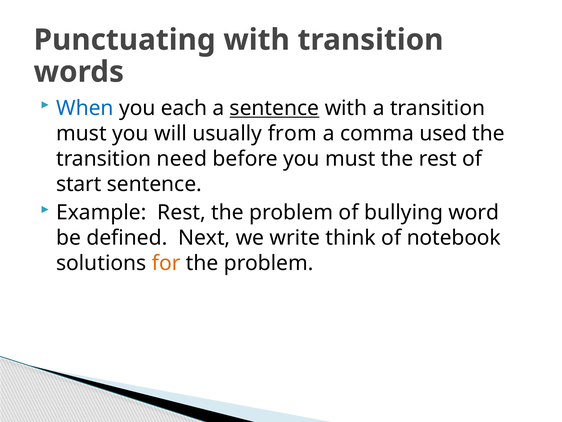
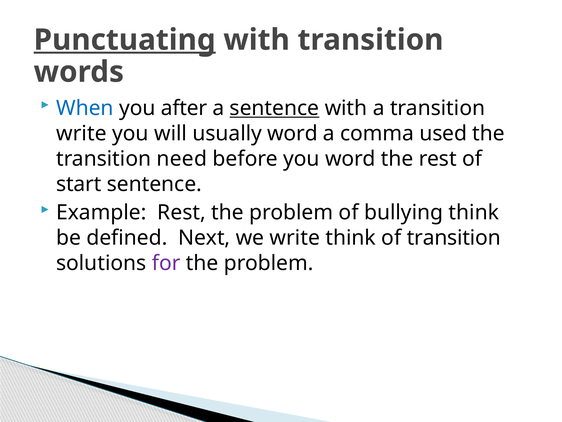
Punctuating underline: none -> present (125, 40)
each: each -> after (184, 108)
must: must -> write (81, 133)
usually from: from -> word (292, 133)
you must: must -> word (350, 159)
bullying word: word -> think (474, 212)
of notebook: notebook -> transition (454, 238)
for colour: orange -> purple (166, 263)
